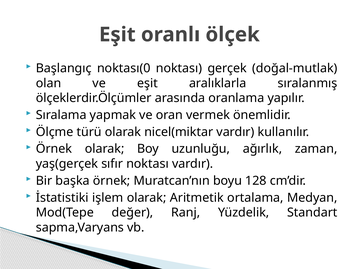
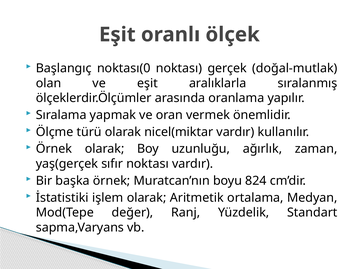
128: 128 -> 824 (256, 181)
